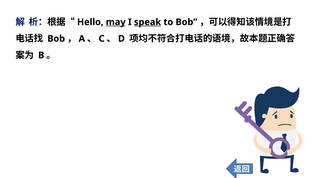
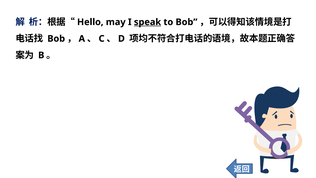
may underline: present -> none (116, 22)
